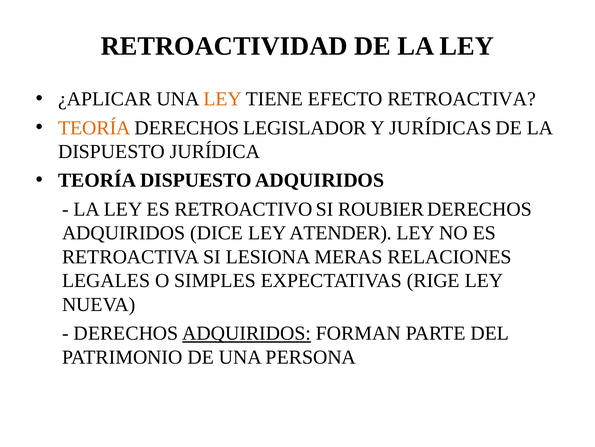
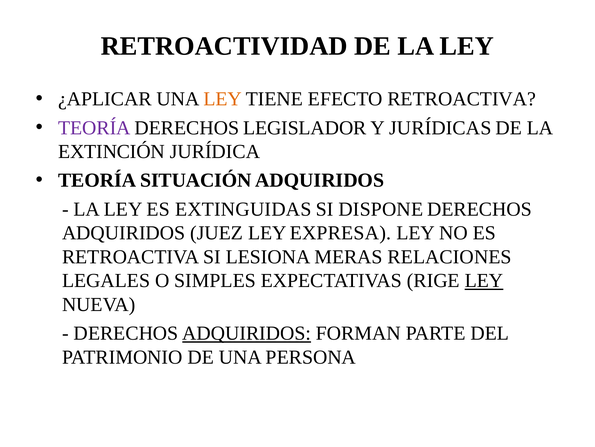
TEORÍA colour: orange -> purple (94, 128)
DISPUESTO: DISPUESTO -> EXTINCIÓN (111, 151)
TEORÍA DISPUESTO: DISPUESTO -> SITUACIÓN (196, 180)
RETROACTIVO: RETROACTIVO -> EXTINGUIDAS (243, 209)
ROUBIER: ROUBIER -> DISPONE (381, 209)
DICE: DICE -> JUEZ (217, 233)
ATENDER: ATENDER -> EXPRESA (340, 233)
LEY underline: none -> present (484, 280)
